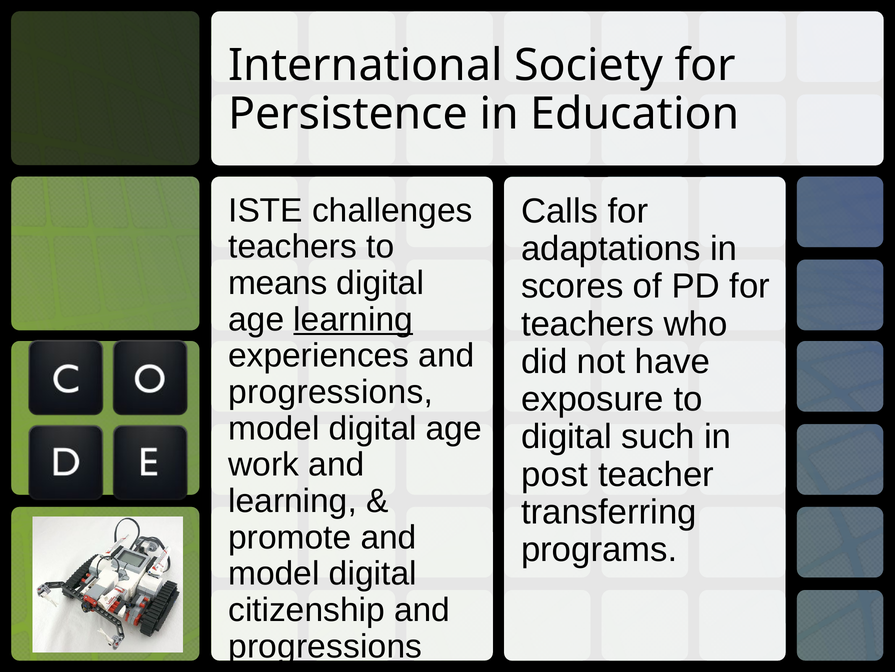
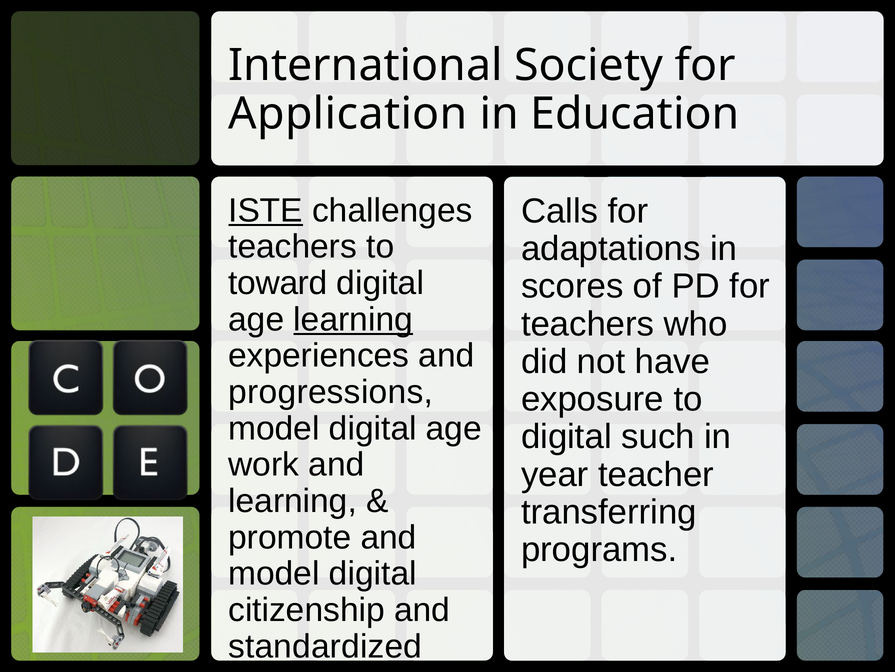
Persistence: Persistence -> Application (348, 114)
ISTE underline: none -> present (266, 210)
means: means -> toward (278, 283)
post: post -> year (555, 474)
progressions: progressions -> standardized (325, 646)
